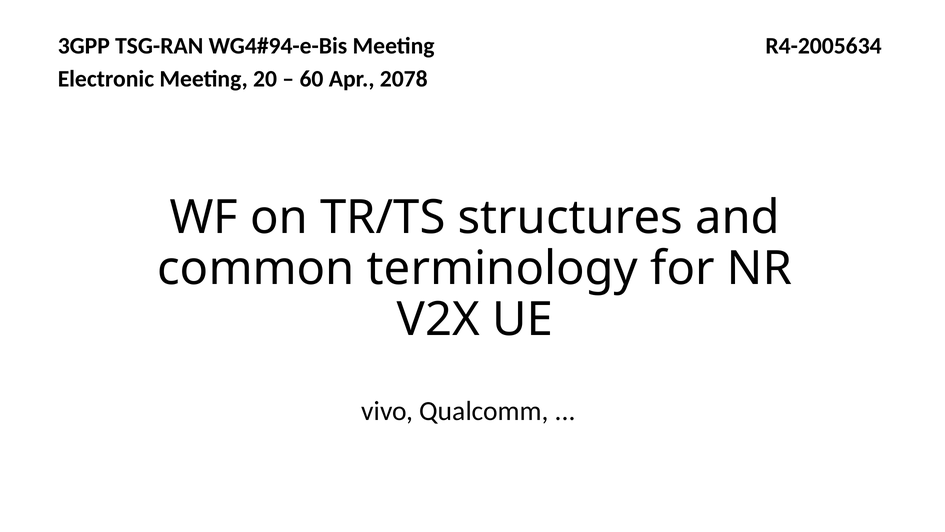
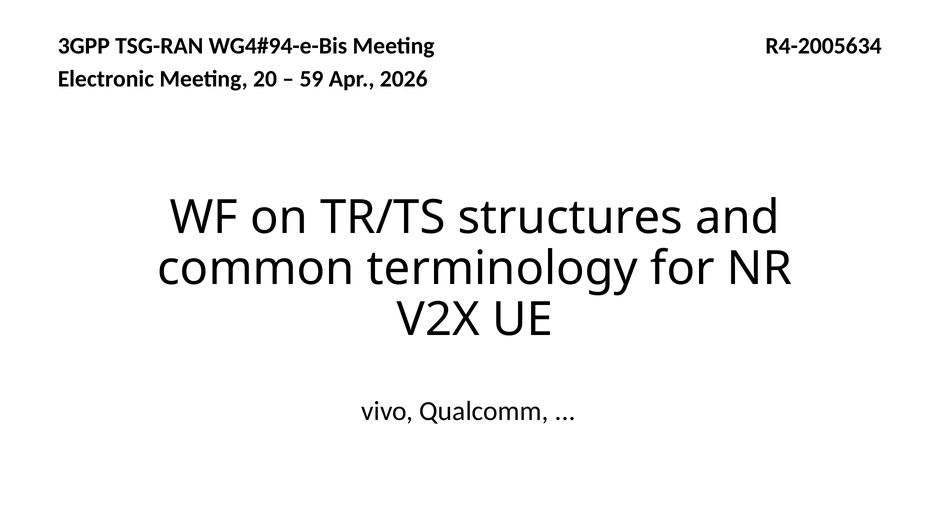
60: 60 -> 59 (311, 79)
2078: 2078 -> 2026 (404, 79)
